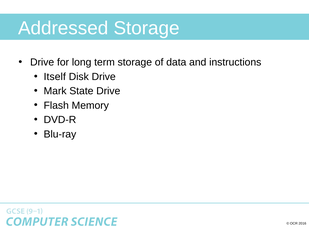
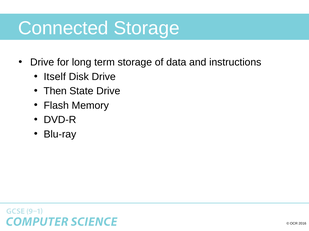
Addressed: Addressed -> Connected (63, 28)
Mark: Mark -> Then (55, 91)
